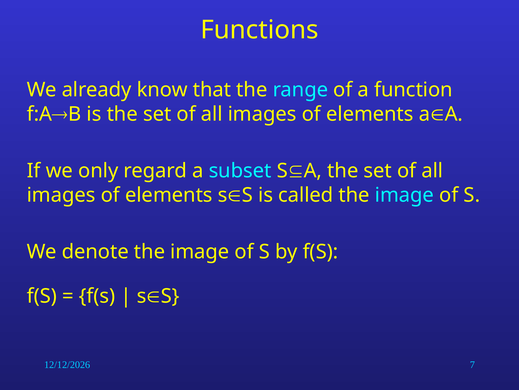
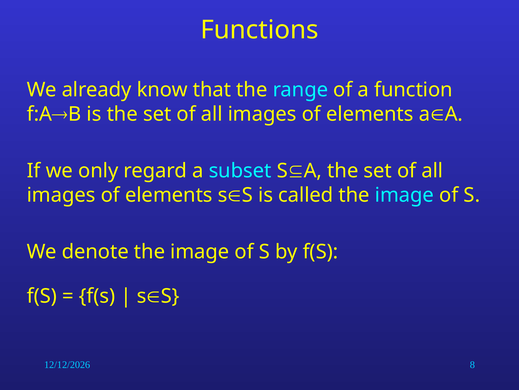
7: 7 -> 8 (472, 364)
